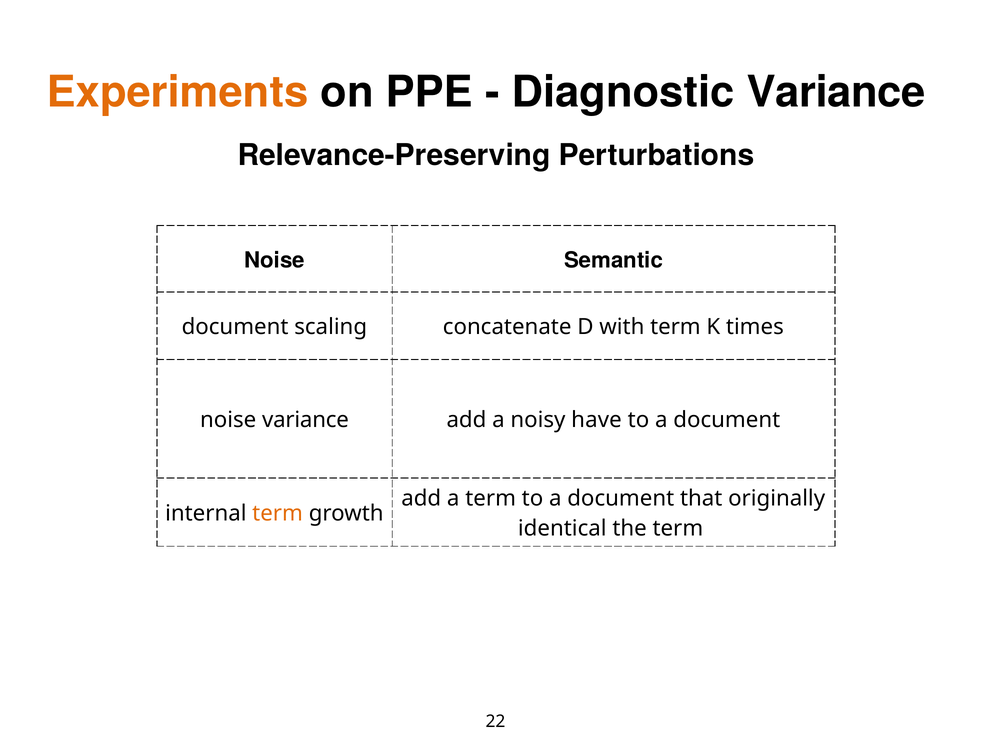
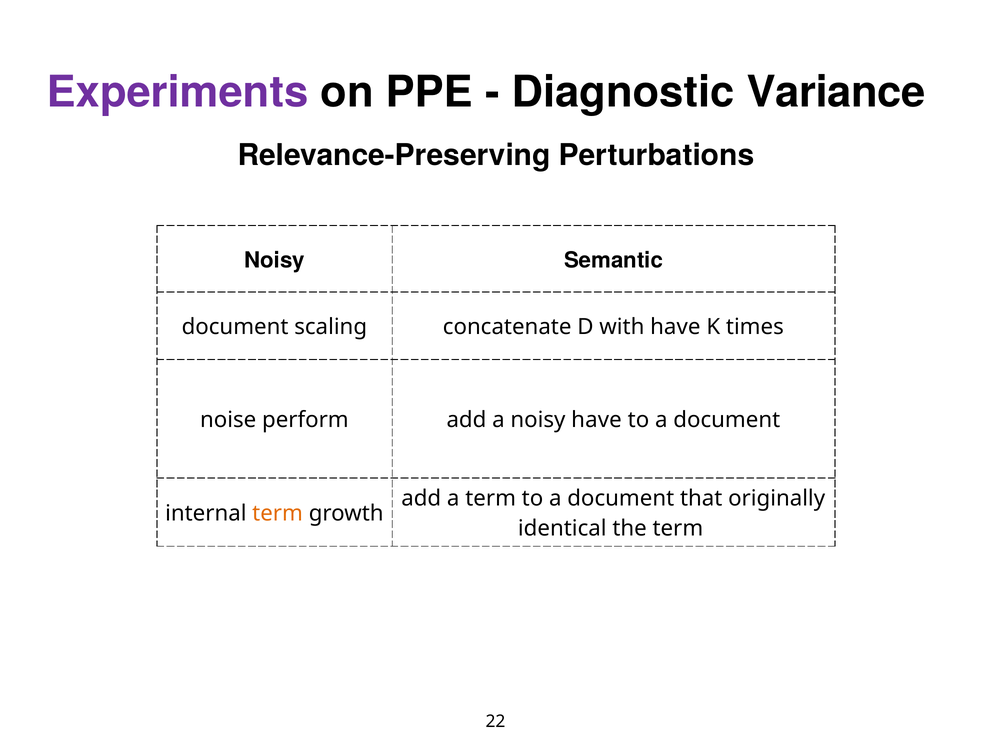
Experiments colour: orange -> purple (178, 92)
Noise: Noise -> Noisy (274, 261)
with term: term -> have (675, 327)
noise variance: variance -> perform (305, 420)
